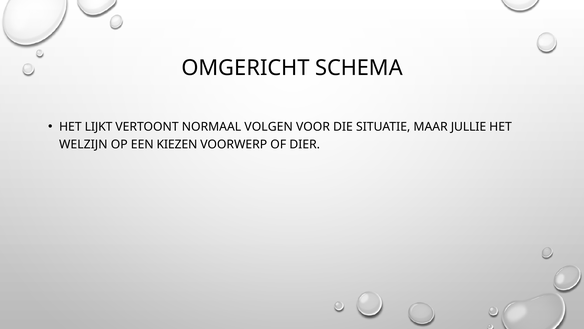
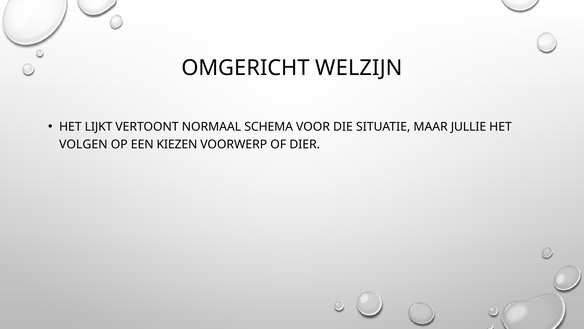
SCHEMA: SCHEMA -> WELZIJN (359, 68)
VOLGEN: VOLGEN -> SCHEMA (269, 127)
WELZIJN: WELZIJN -> VOLGEN (83, 144)
